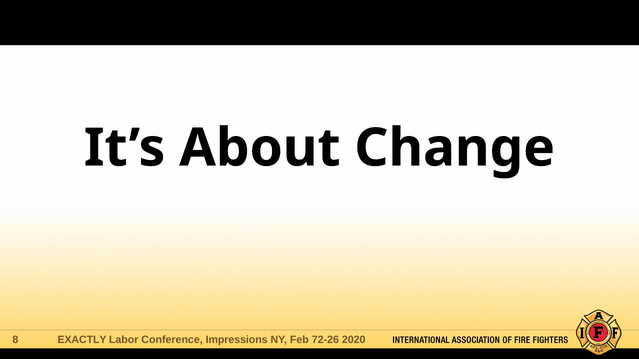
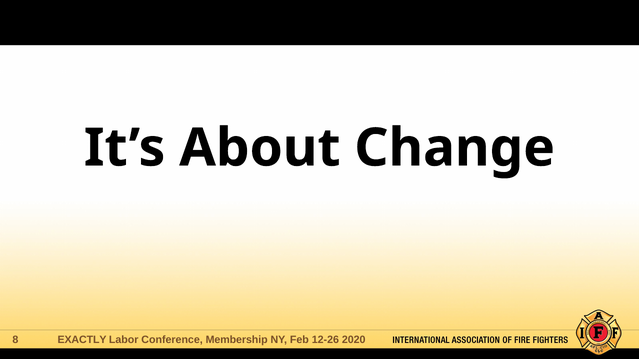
Impressions: Impressions -> Membership (237, 340)
72-26: 72-26 -> 12-26 (325, 340)
